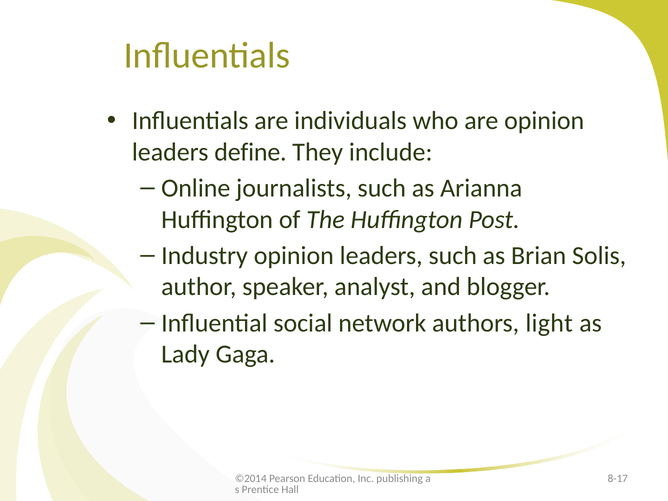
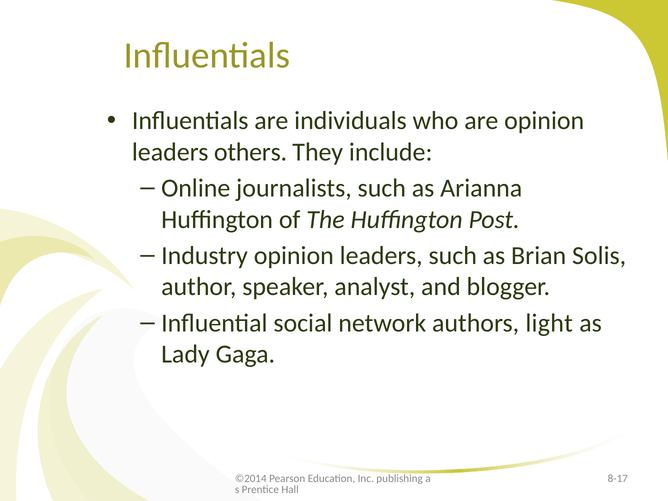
define: define -> others (251, 152)
